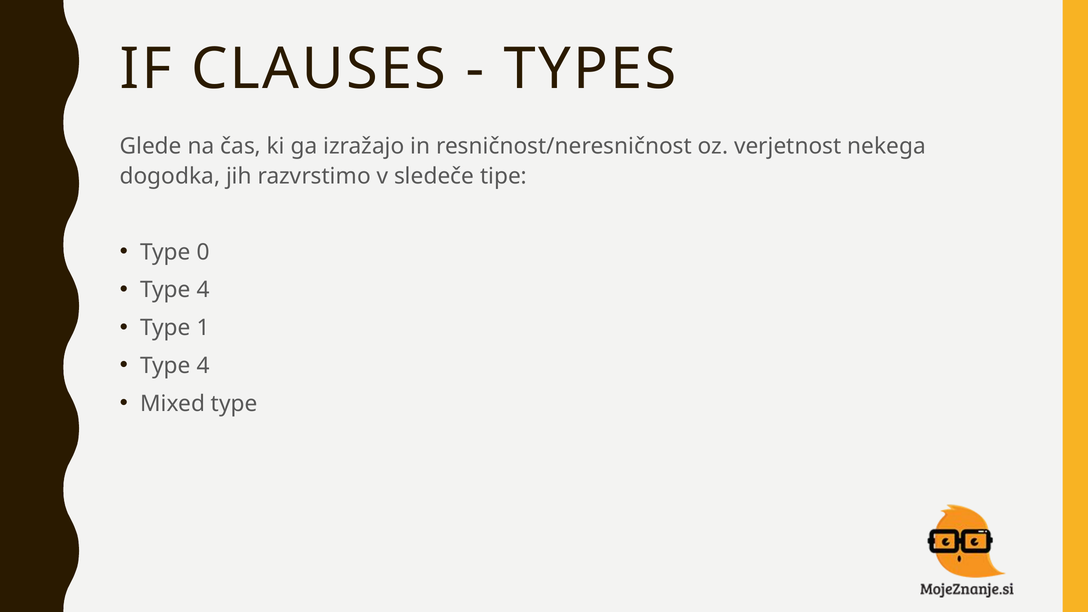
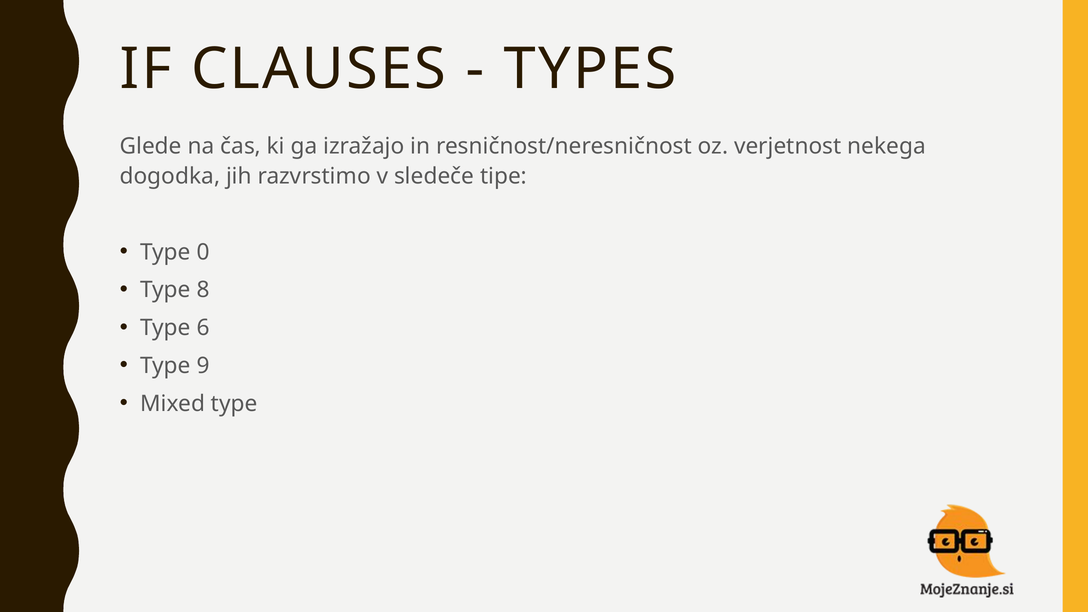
4: 4 -> 8 (203, 290)
1: 1 -> 6 (203, 328)
4: 4 -> 9 (203, 366)
